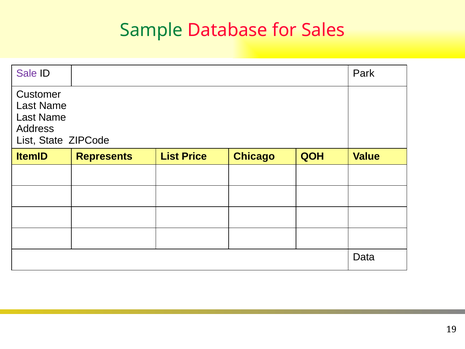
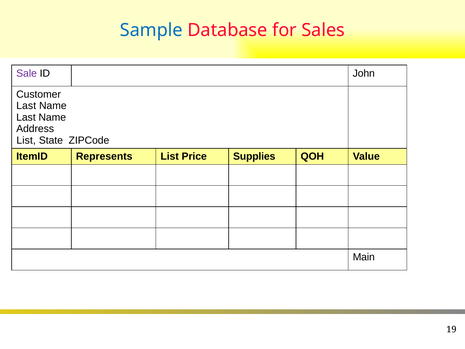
Sample colour: green -> blue (151, 30)
Park: Park -> John (364, 73)
Chicago: Chicago -> Supplies (254, 156)
Data: Data -> Main (364, 257)
